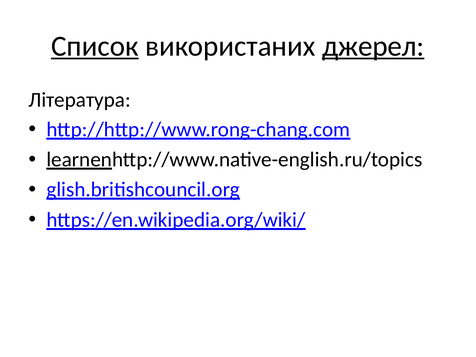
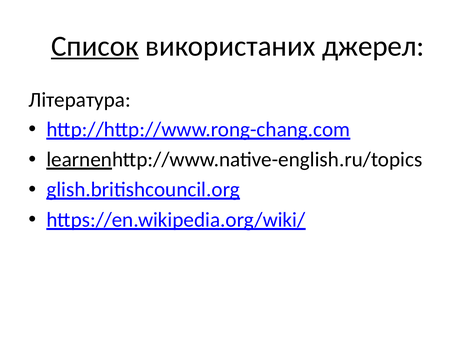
джерел underline: present -> none (373, 46)
